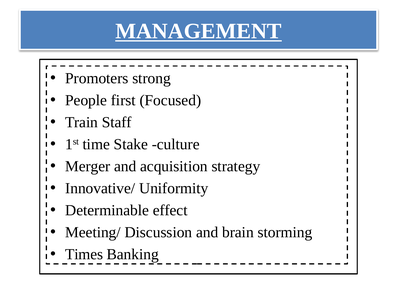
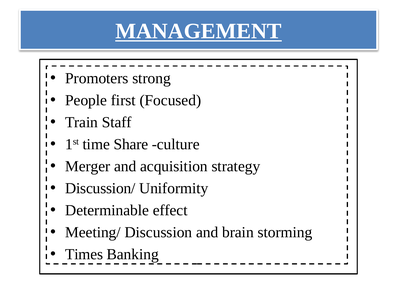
Stake: Stake -> Share (131, 145)
Innovative/: Innovative/ -> Discussion/ (100, 189)
